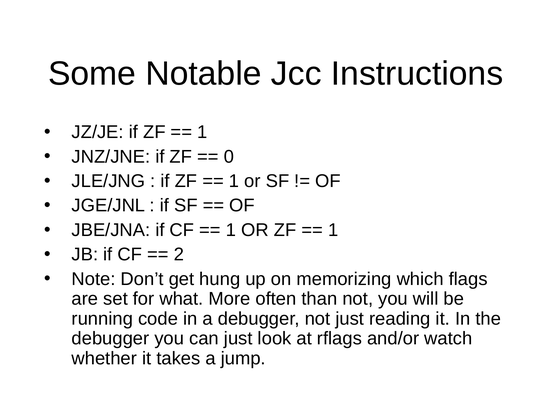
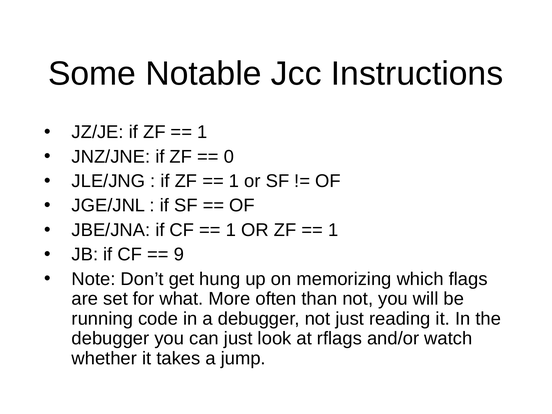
2: 2 -> 9 (179, 255)
